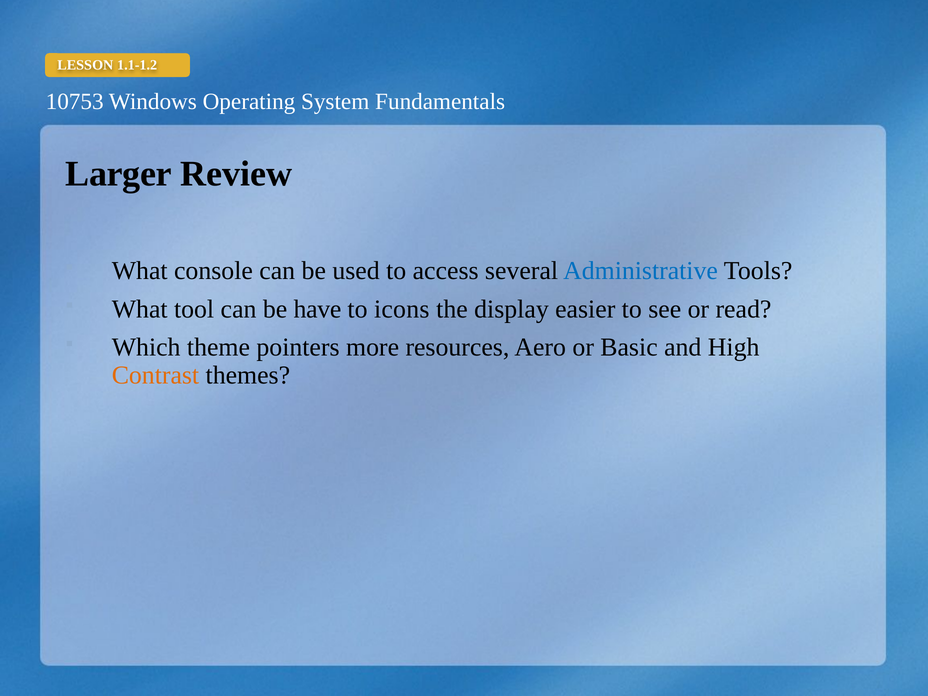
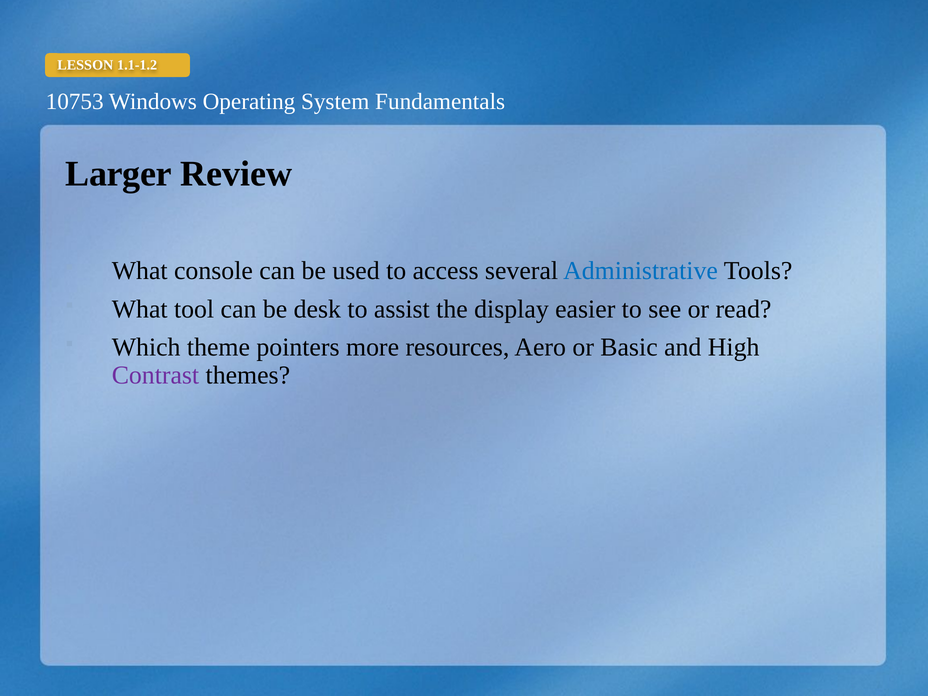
have: have -> desk (317, 309)
icons: icons -> assist (402, 309)
Contrast colour: orange -> purple (155, 375)
